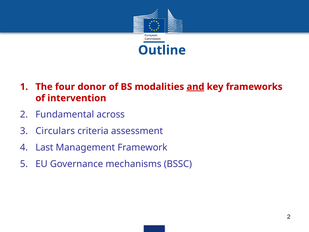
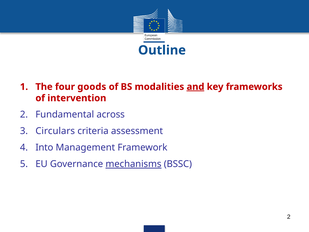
donor: donor -> goods (92, 87)
Last: Last -> Into (44, 147)
mechanisms underline: none -> present (133, 164)
